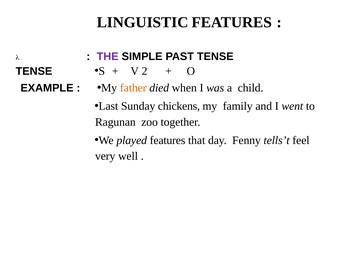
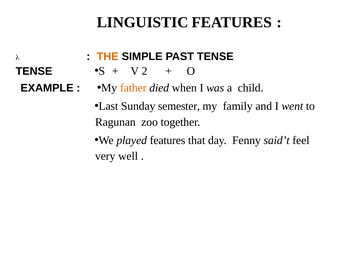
THE colour: purple -> orange (108, 57)
chickens: chickens -> semester (179, 106)
tells’t: tells’t -> said’t (277, 140)
